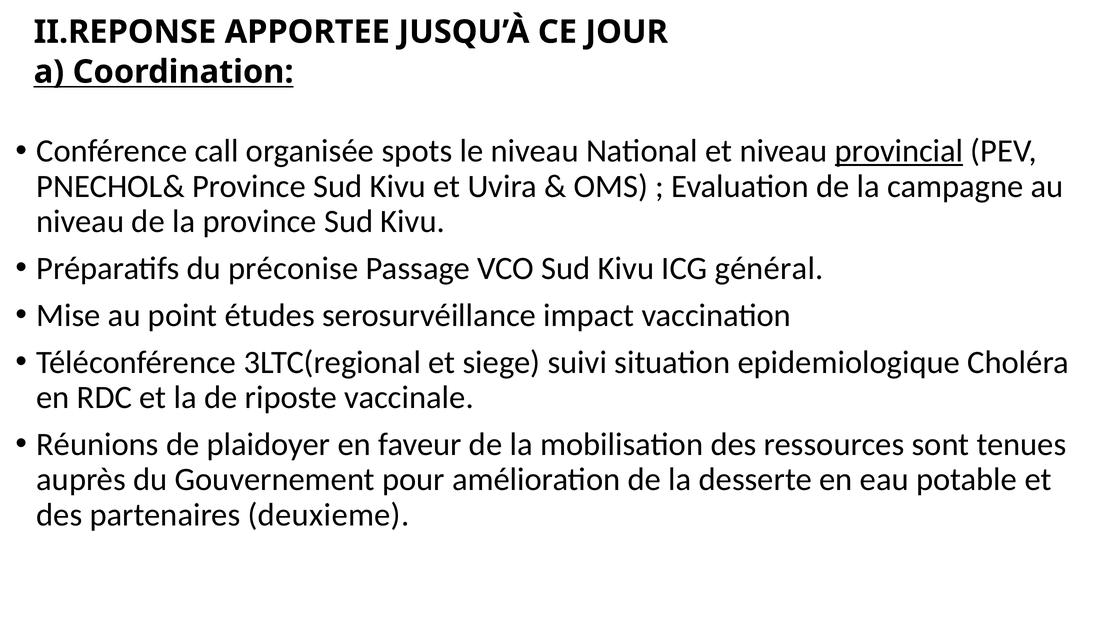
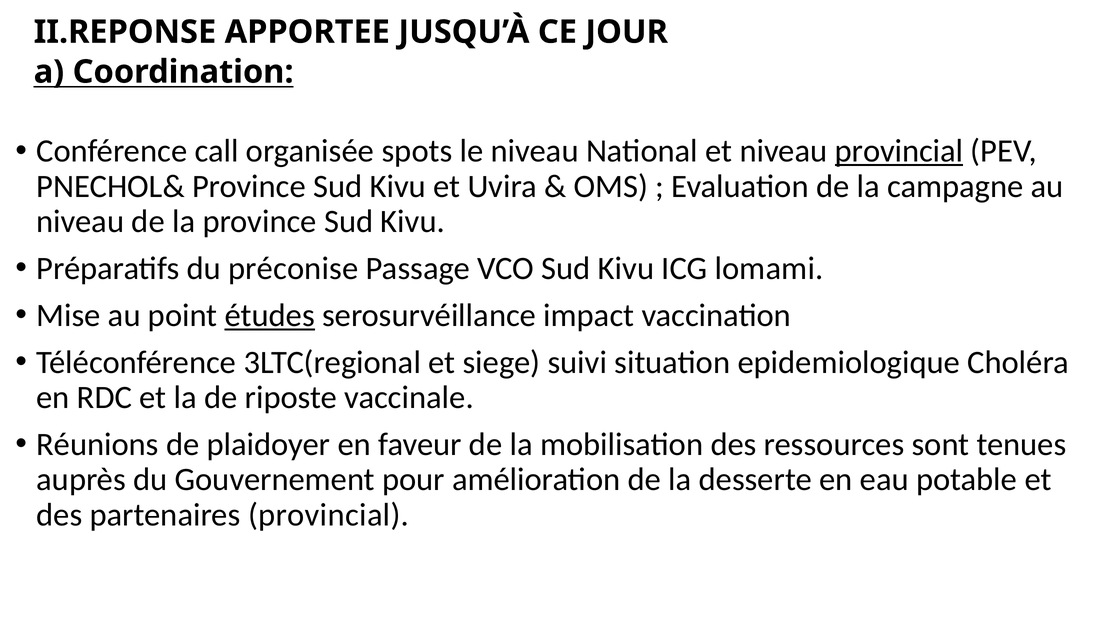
général: général -> lomami (769, 268)
études underline: none -> present (270, 315)
partenaires deuxieme: deuxieme -> provincial (329, 515)
